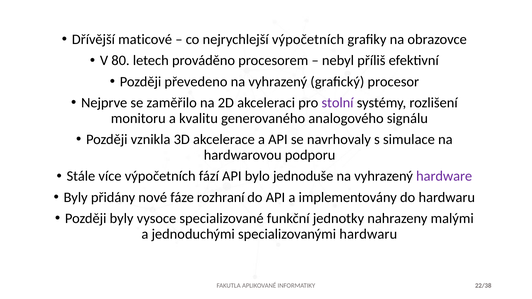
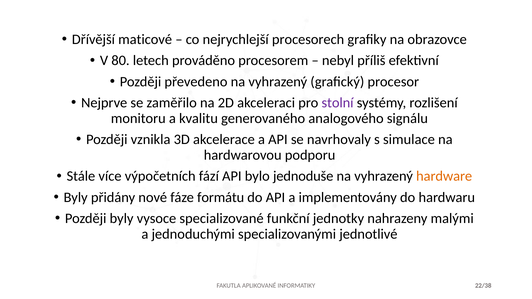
nejrychlejší výpočetních: výpočetních -> procesorech (308, 39)
hardware colour: purple -> orange (444, 176)
rozhraní: rozhraní -> formátu (221, 197)
specializovanými hardwaru: hardwaru -> jednotlivé (368, 234)
